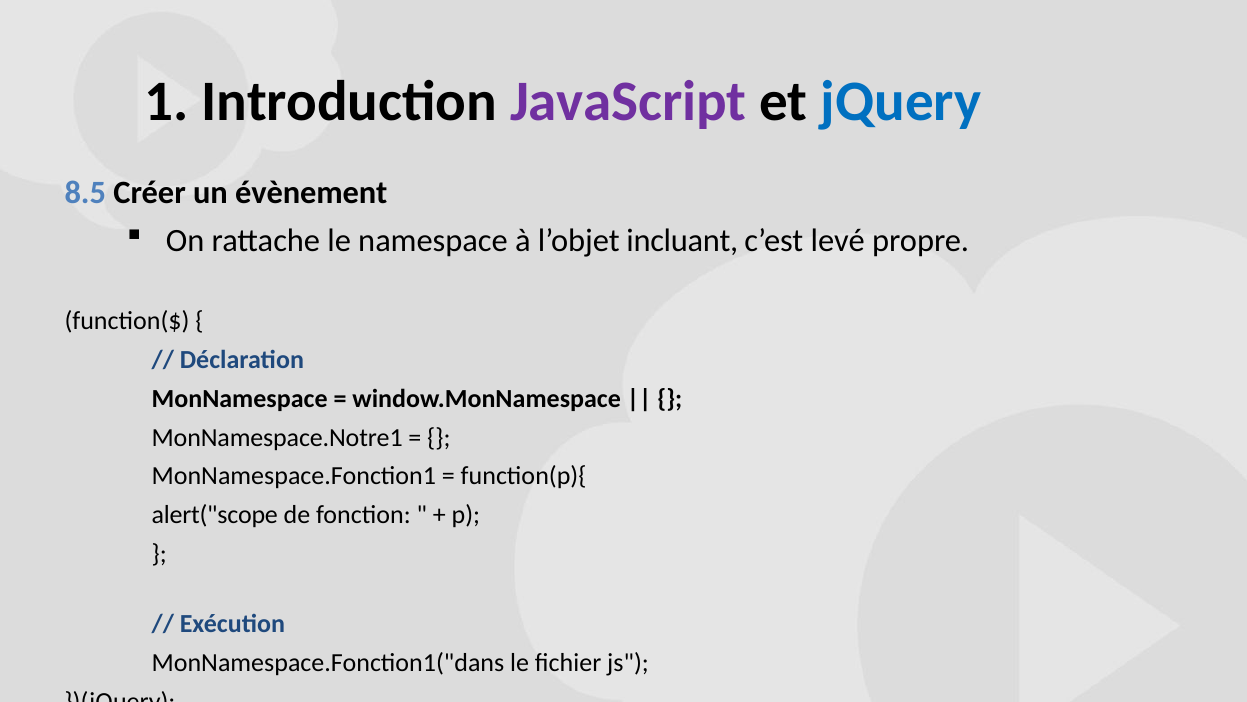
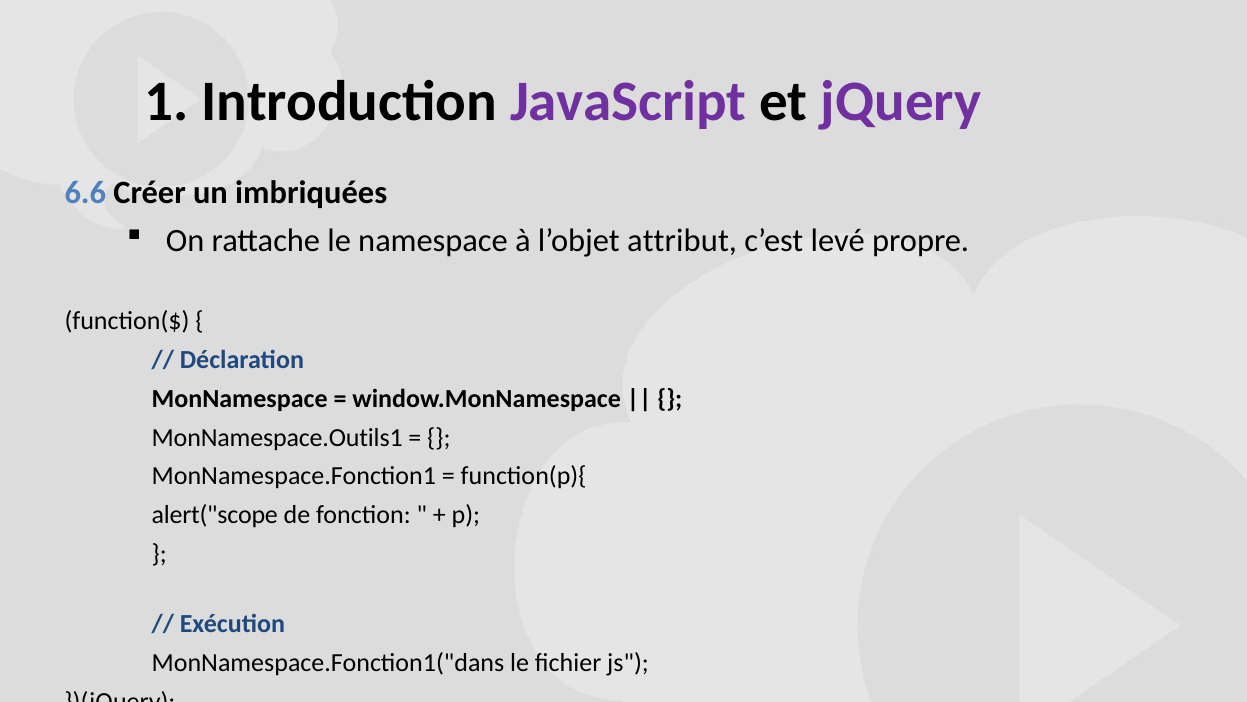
jQuery colour: blue -> purple (901, 102)
8.5: 8.5 -> 6.6 (85, 192)
évènement: évènement -> imbriquées (311, 192)
incluant: incluant -> attribut (682, 240)
MonNamespace.Notre1: MonNamespace.Notre1 -> MonNamespace.Outils1 (277, 437)
